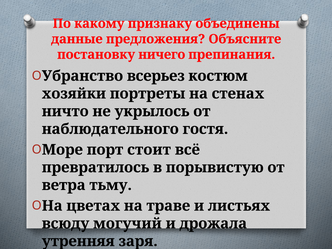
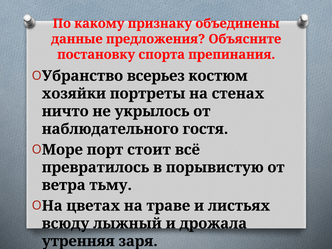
ничего: ничего -> спорта (162, 55)
могучий: могучий -> лыжный (127, 224)
